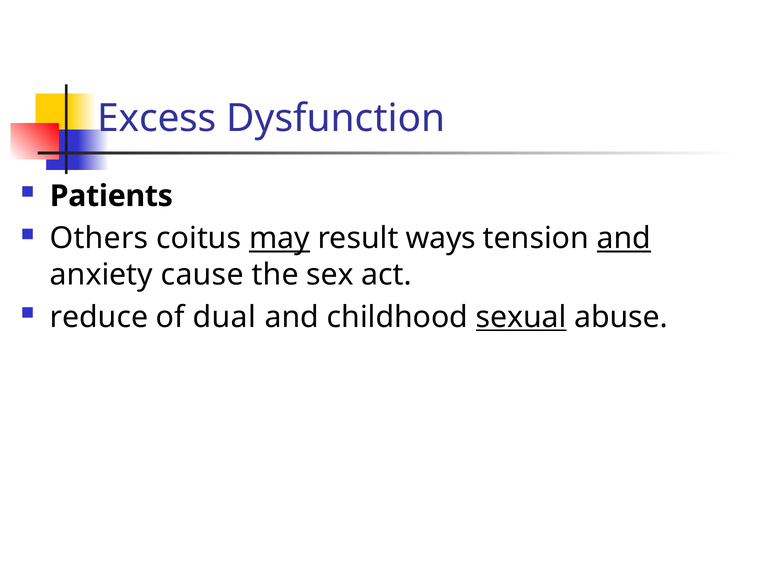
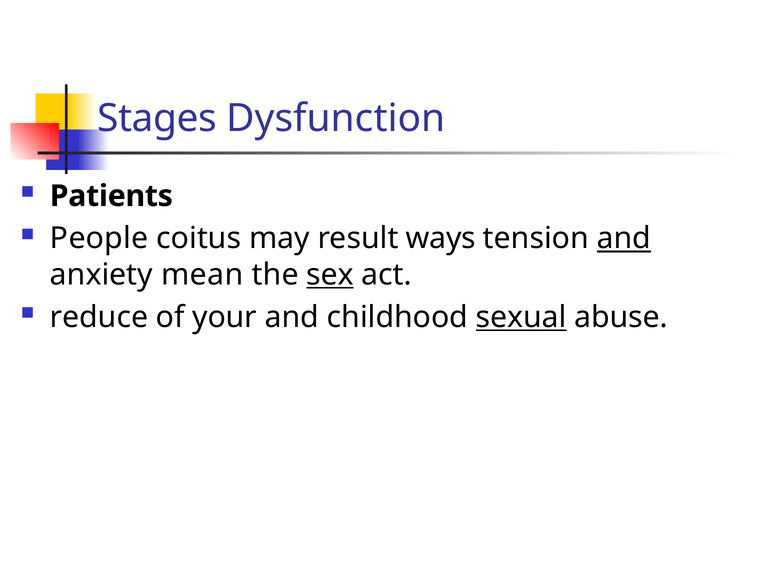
Excess: Excess -> Stages (157, 118)
Others: Others -> People (99, 239)
may underline: present -> none (279, 239)
cause: cause -> mean (202, 275)
sex underline: none -> present (330, 275)
dual: dual -> your (225, 317)
